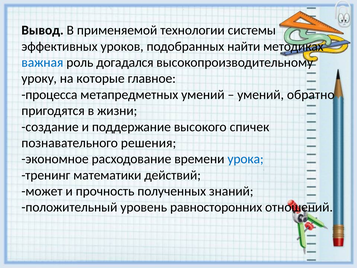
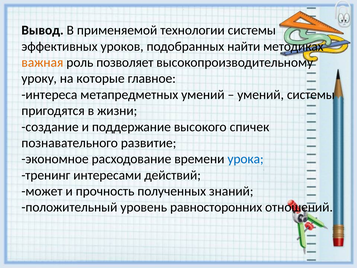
важная colour: blue -> orange (42, 62)
догадался: догадался -> позволяет (125, 62)
процесса: процесса -> интереса (49, 95)
умений обратно: обратно -> системы (311, 95)
решения: решения -> развитие (149, 143)
математики: математики -> интересами (107, 175)
